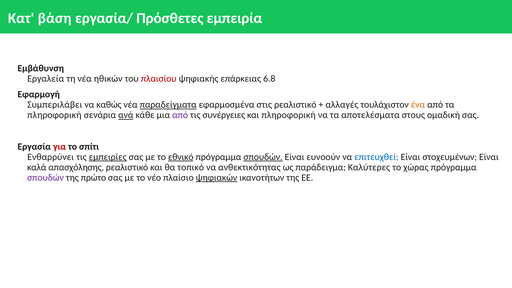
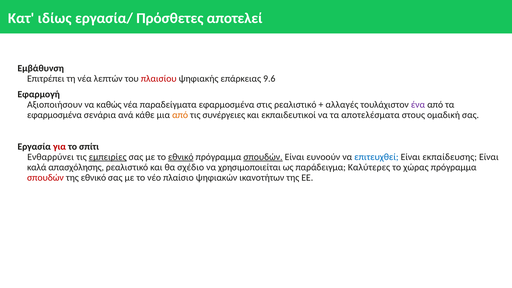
βάση: βάση -> ιδίως (55, 18)
εμπειρία: εμπειρία -> αποτελεί (235, 18)
Εργαλεία: Εργαλεία -> Επιτρέπει (46, 79)
ηθικών: ηθικών -> λεπτών (108, 79)
6.8: 6.8 -> 9.6 (269, 79)
Συμπεριλάβει: Συμπεριλάβει -> Αξιοποιήσουν (55, 105)
παραδείγματα underline: present -> none (168, 105)
ένα colour: orange -> purple (418, 105)
πληροφορική: πληροφορική -> εφαρμοσμένα (54, 115)
ανά underline: present -> none (126, 115)
από colour: purple -> orange (180, 115)
και πληροφορική: πληροφορική -> εκπαιδευτικοί (289, 115)
στοχευμένων: στοχευμένων -> εκπαίδευσης (450, 157)
τοπικό: τοπικό -> σχέδιο (191, 167)
ανθεκτικότητας: ανθεκτικότητας -> χρησιμοποιείται (249, 167)
σπουδών colour: purple -> red (45, 178)
της πρώτο: πρώτο -> εθνικό (93, 178)
ψηφιακών underline: present -> none (217, 178)
